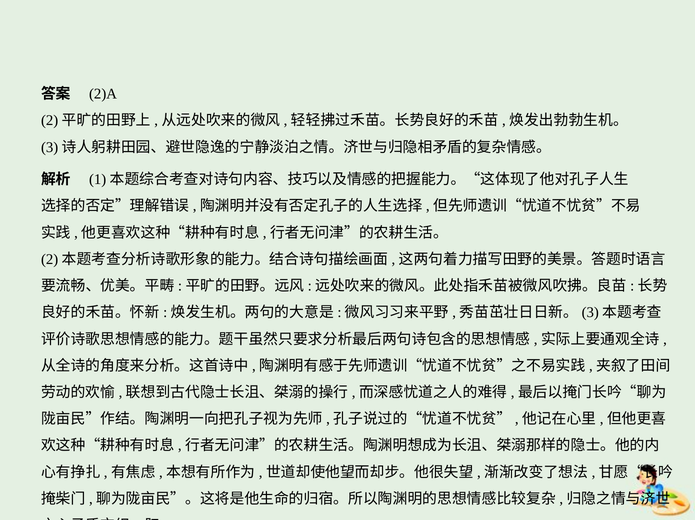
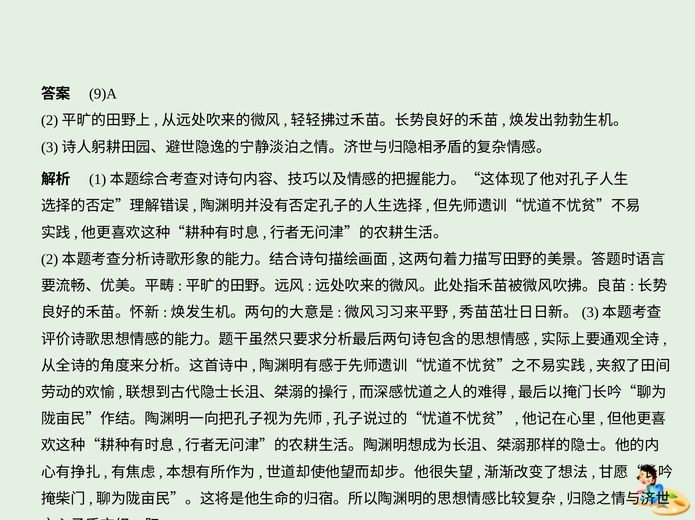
2)A: 2)A -> 9)A (103, 94)
